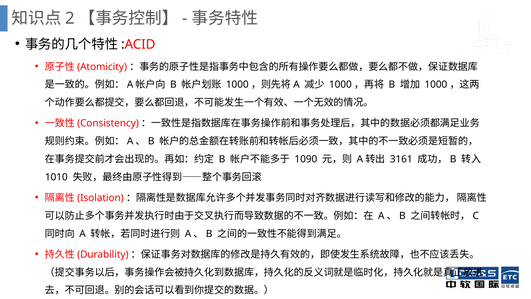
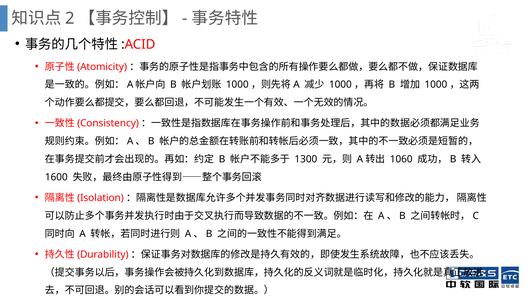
1090: 1090 -> 1300 (306, 159)
3161: 3161 -> 1060 (401, 159)
1010: 1010 -> 1600 (56, 177)
